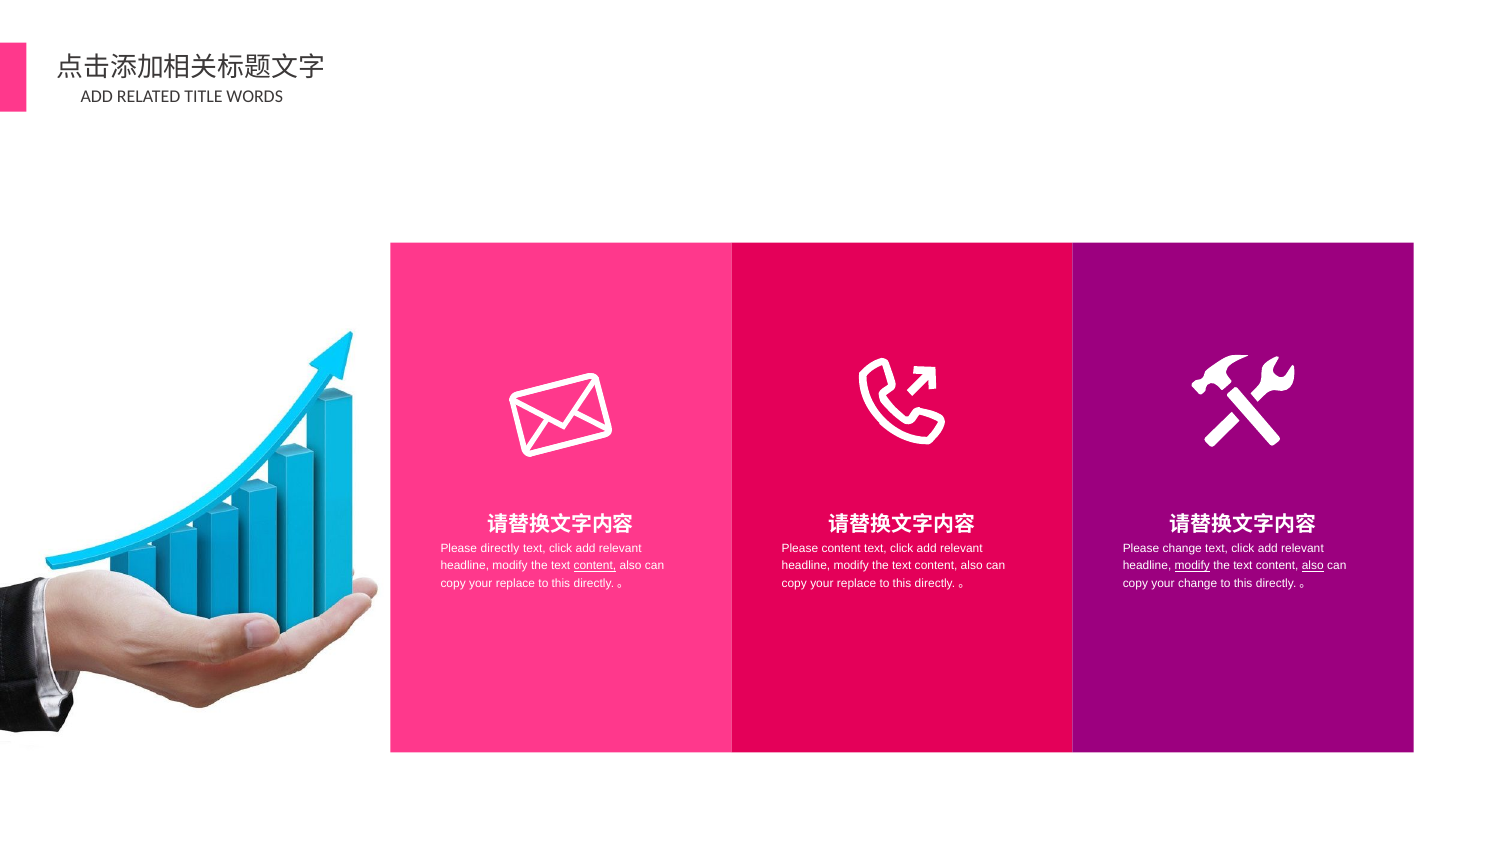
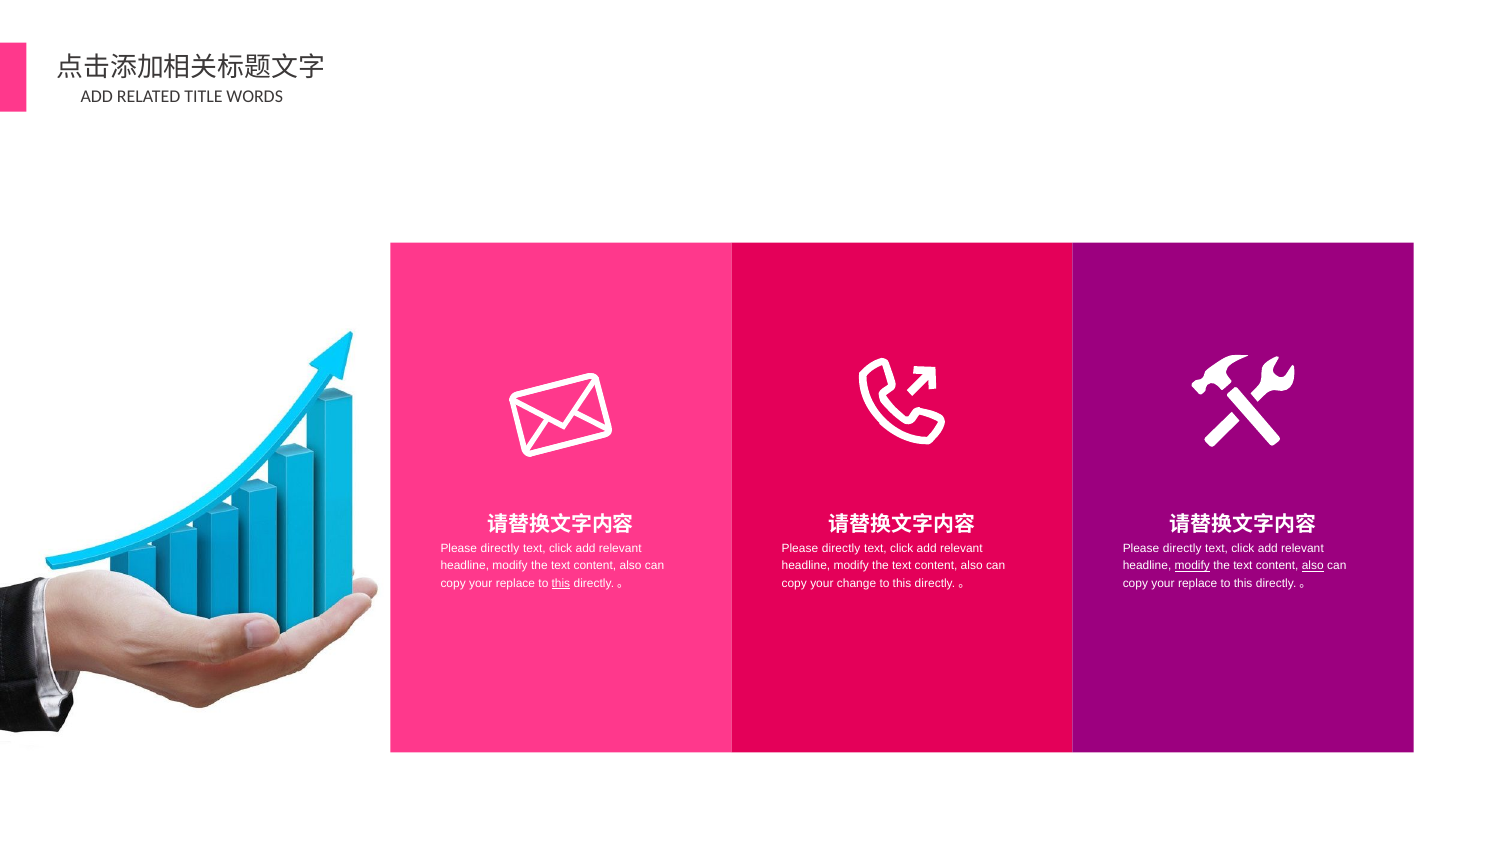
content: content -> directly (841, 549)
change: change -> directly (1182, 549)
content underline: present -> none (595, 566)
this underline: none -> present (561, 583)
replace: replace -> change (857, 583)
change: change -> replace (1198, 583)
